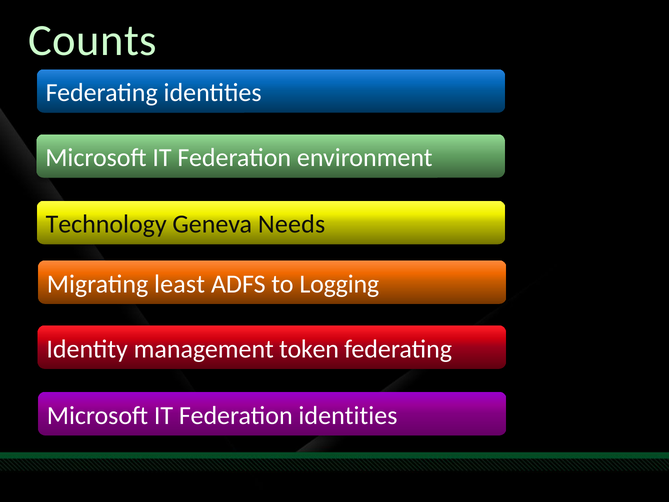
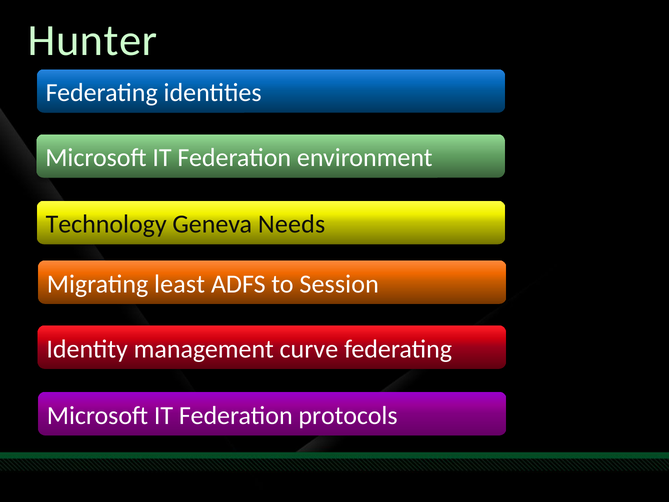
Counts: Counts -> Hunter (93, 41)
Logging: Logging -> Session (339, 284)
token: token -> curve (309, 349)
Federation identities: identities -> protocols (348, 415)
